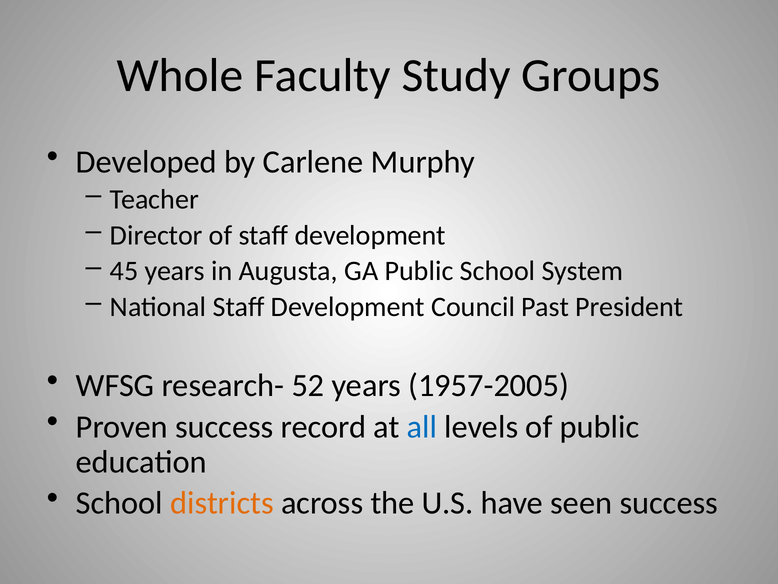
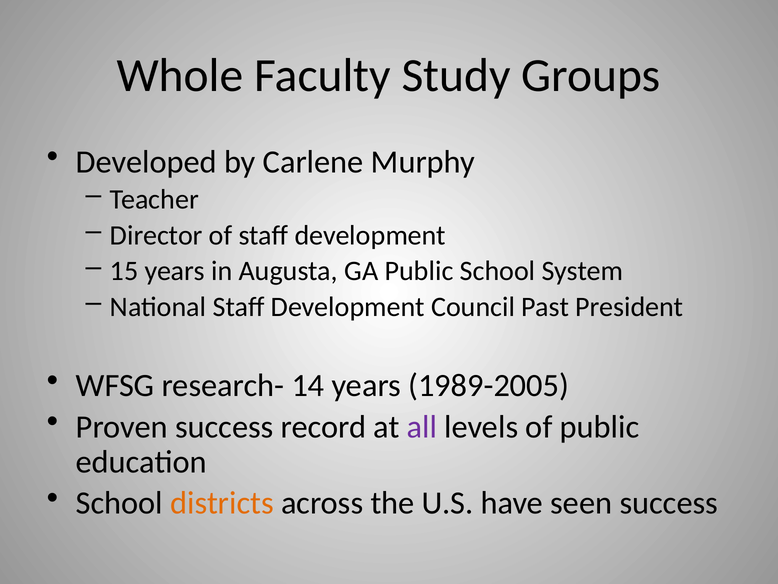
45: 45 -> 15 (124, 271)
52: 52 -> 14 (308, 385)
1957-2005: 1957-2005 -> 1989-2005 (489, 385)
all colour: blue -> purple (422, 426)
